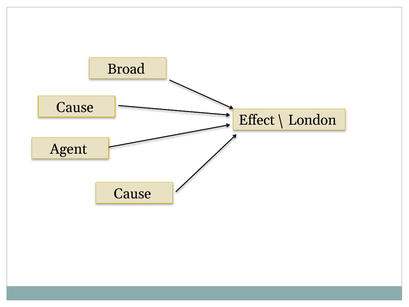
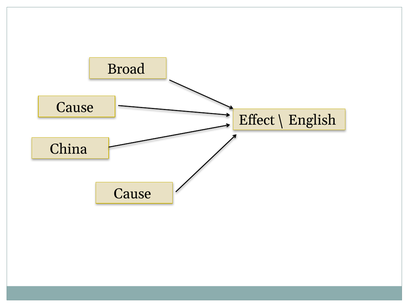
London: London -> English (312, 120)
Agent: Agent -> China (69, 149)
